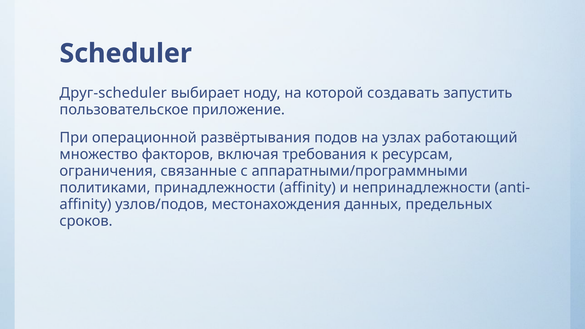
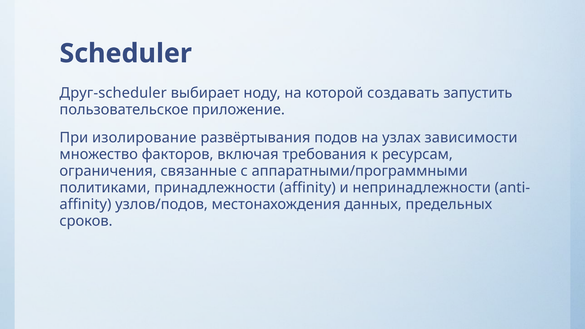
операционной: операционной -> изолирование (144, 138)
работающий: работающий -> зависимости (471, 138)
